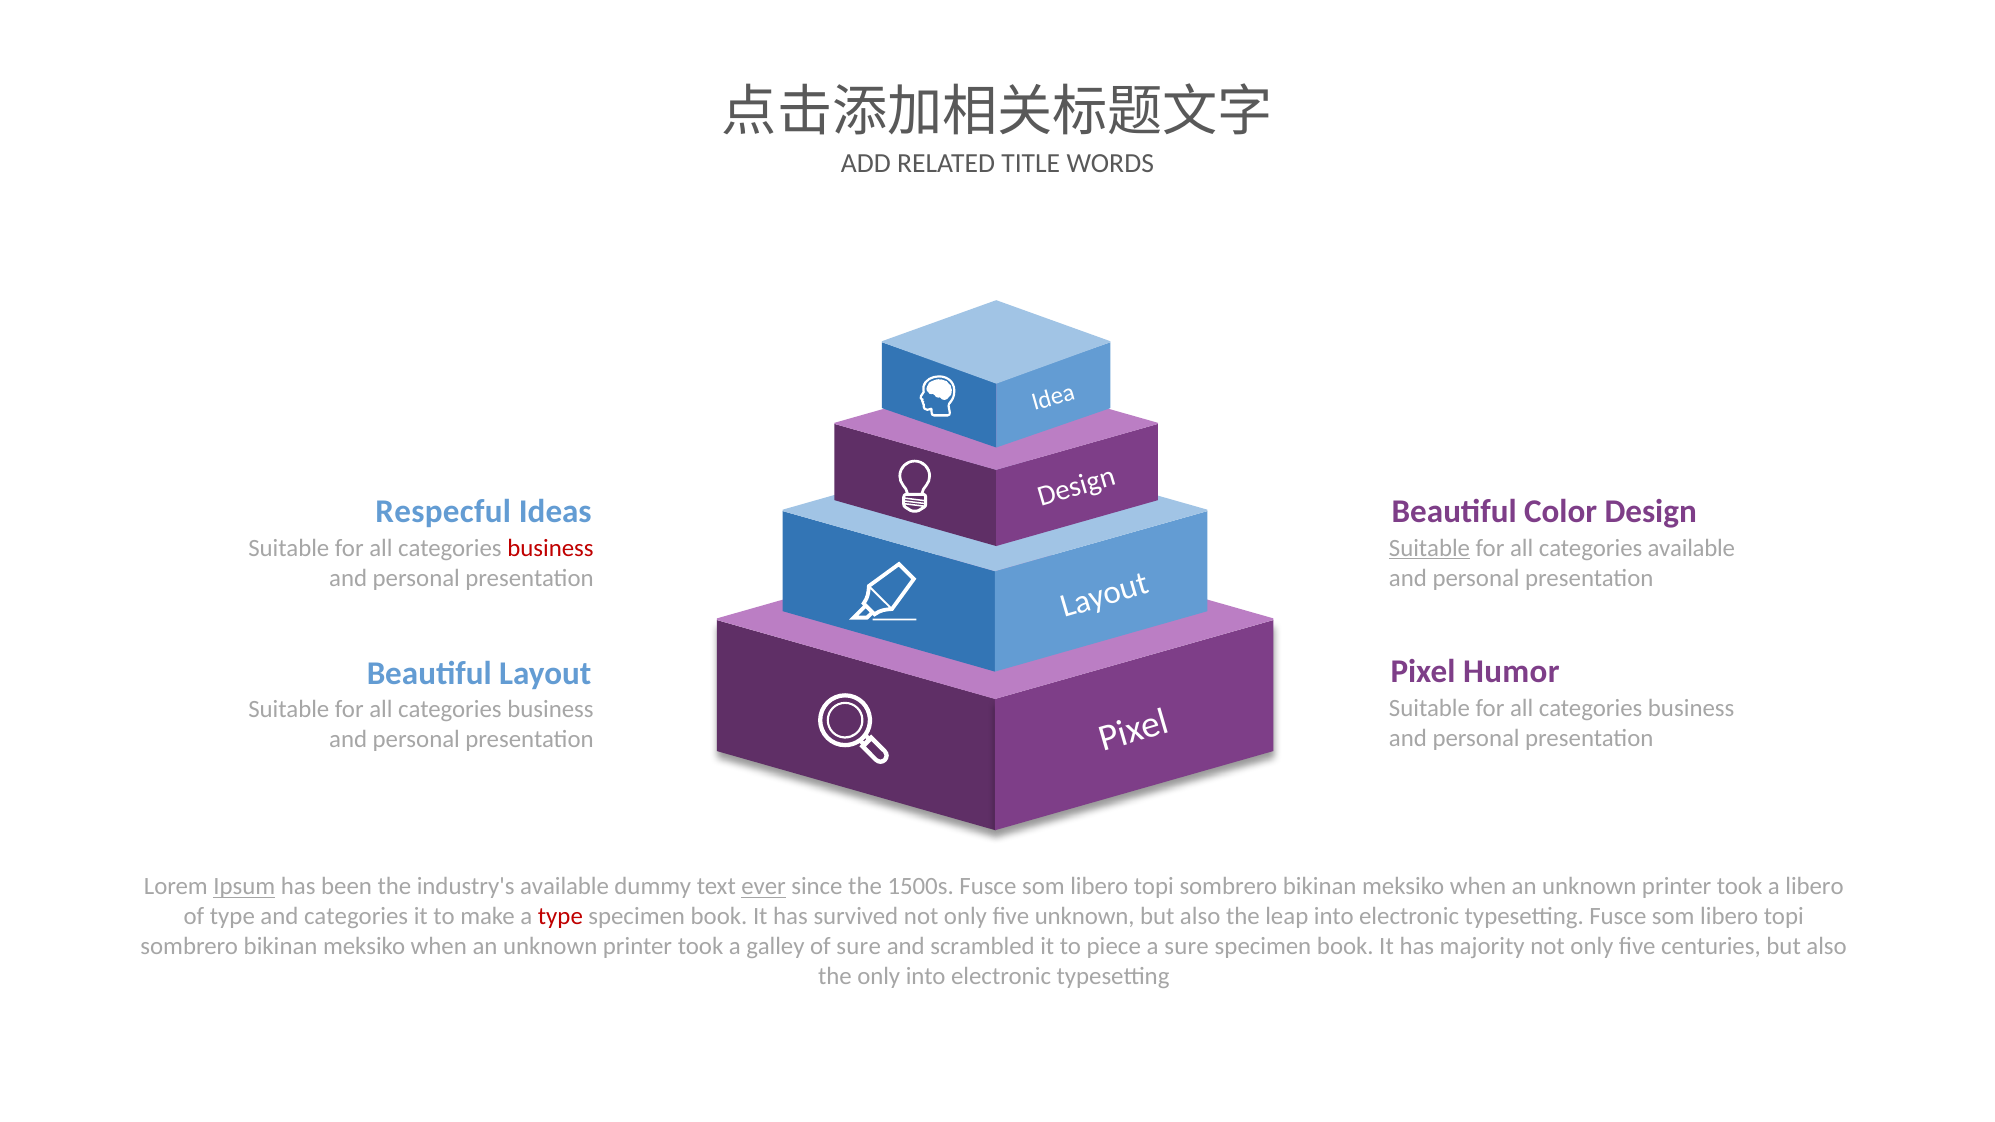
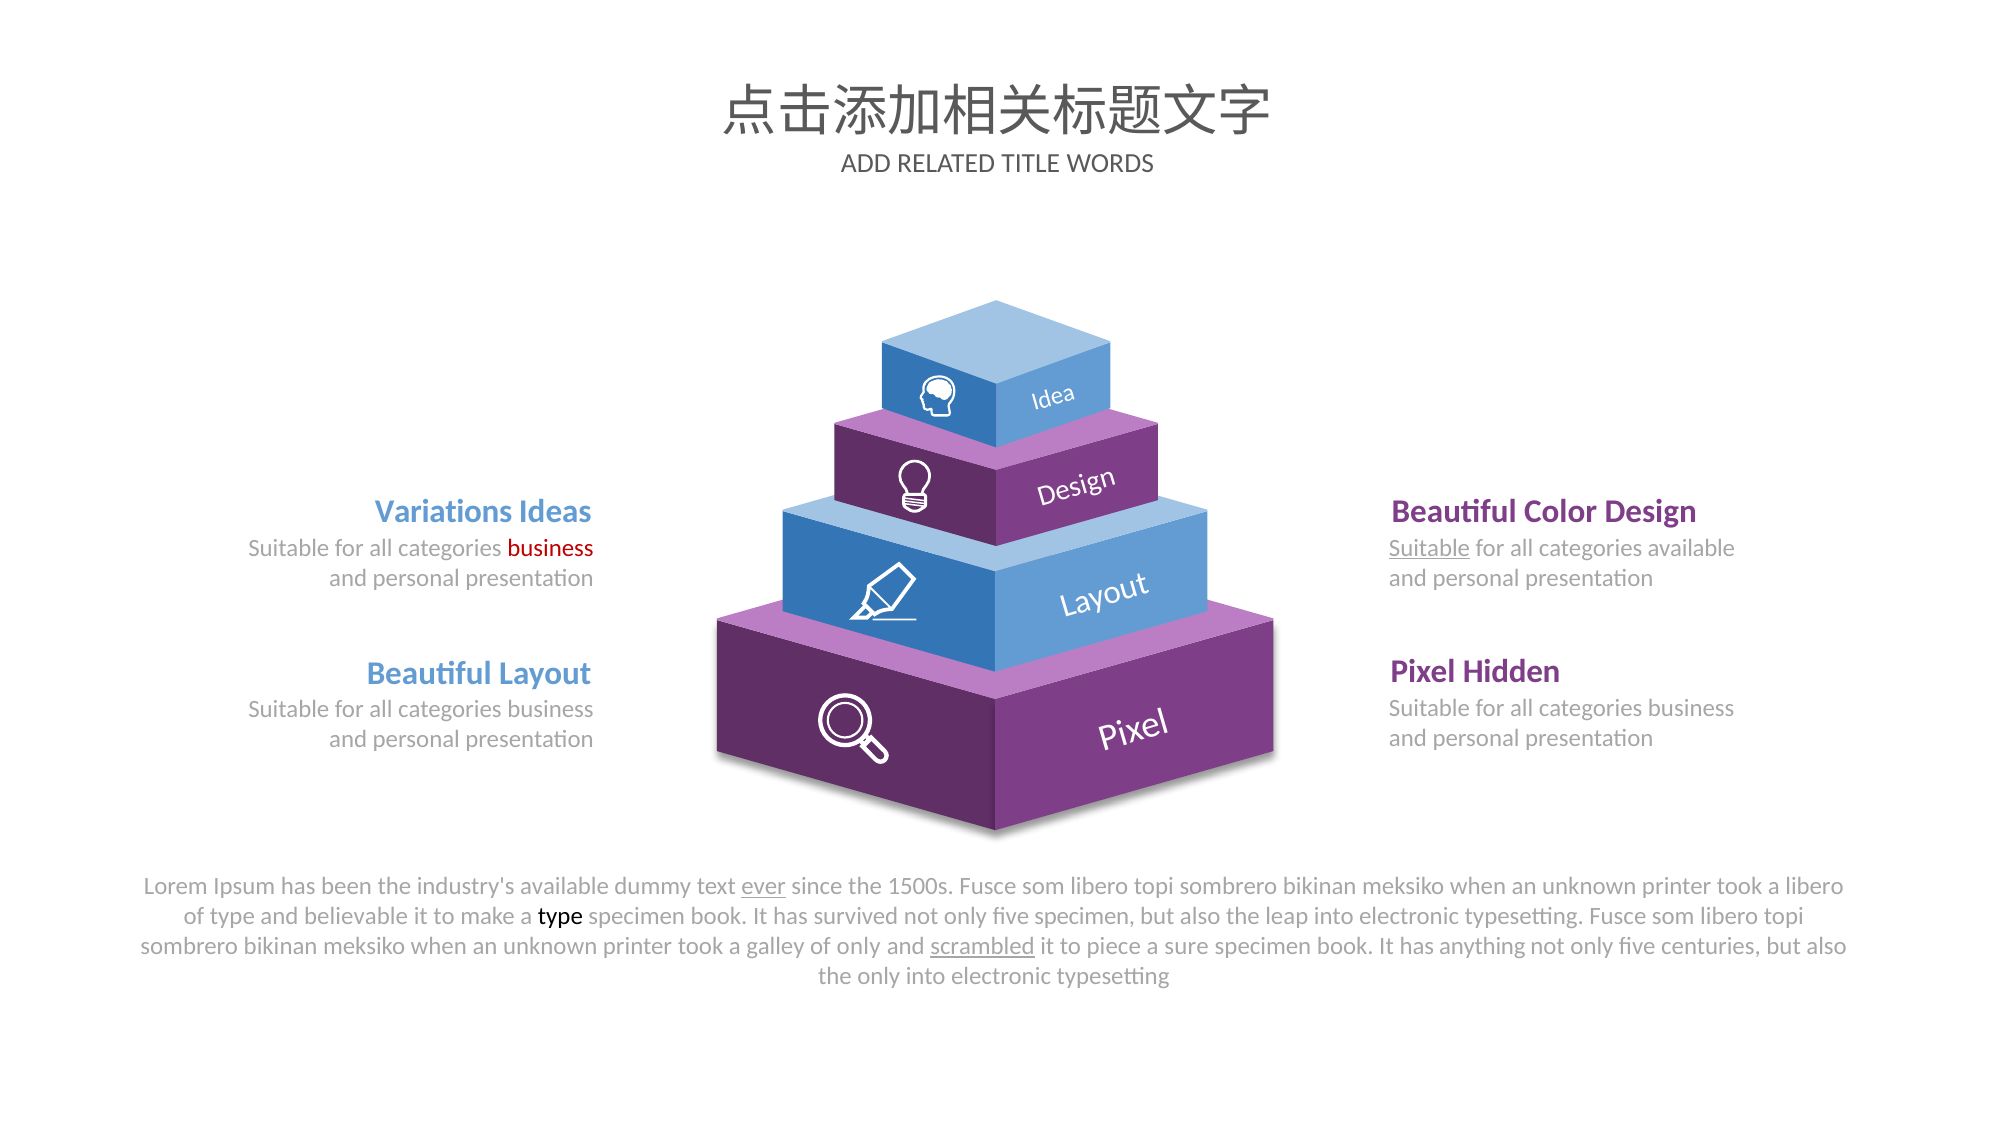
Respecful: Respecful -> Variations (444, 512)
Humor: Humor -> Hidden (1512, 672)
Ipsum underline: present -> none (244, 887)
and categories: categories -> believable (356, 917)
type colour: red -> black (560, 917)
five unknown: unknown -> specimen (1085, 917)
of sure: sure -> only (859, 947)
scrambled underline: none -> present (983, 947)
majority: majority -> anything (1482, 947)
